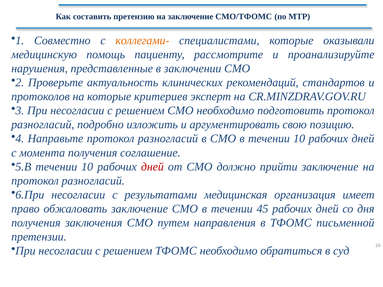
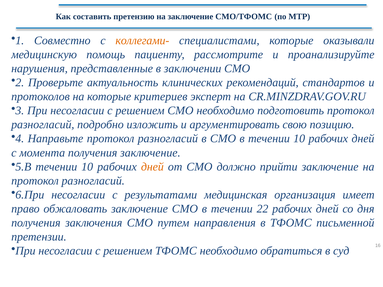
получения соглашение: соглашение -> заключение (150, 153)
дней colour: red -> orange (152, 167)
45: 45 -> 22 (263, 209)
